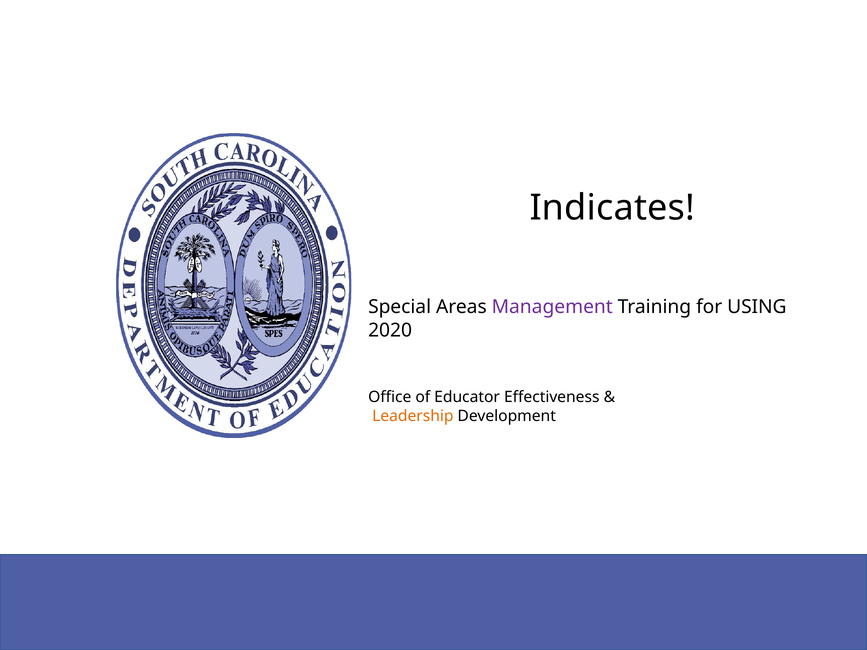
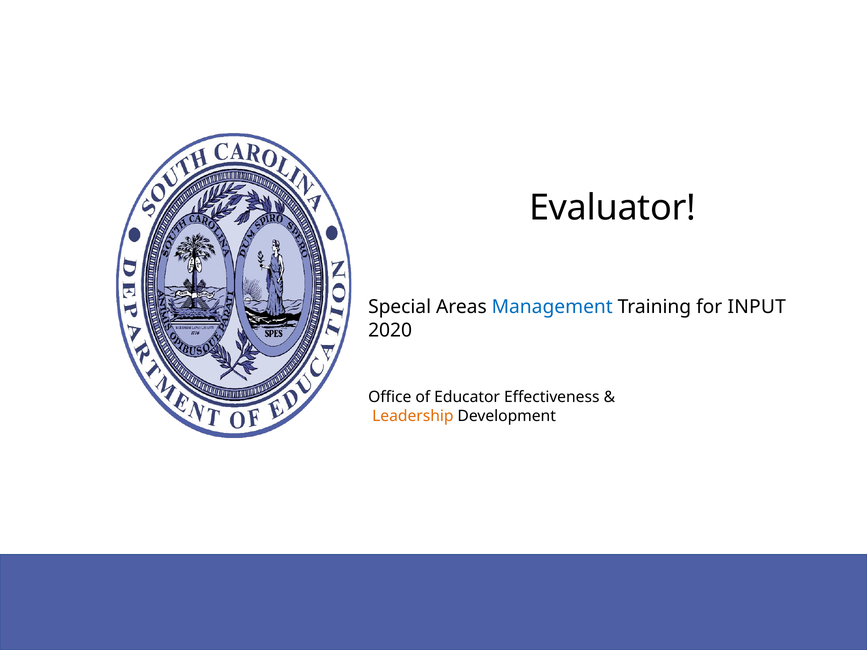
Indicates: Indicates -> Evaluator (612, 208)
Management colour: purple -> blue (552, 307)
USING: USING -> INPUT (757, 307)
